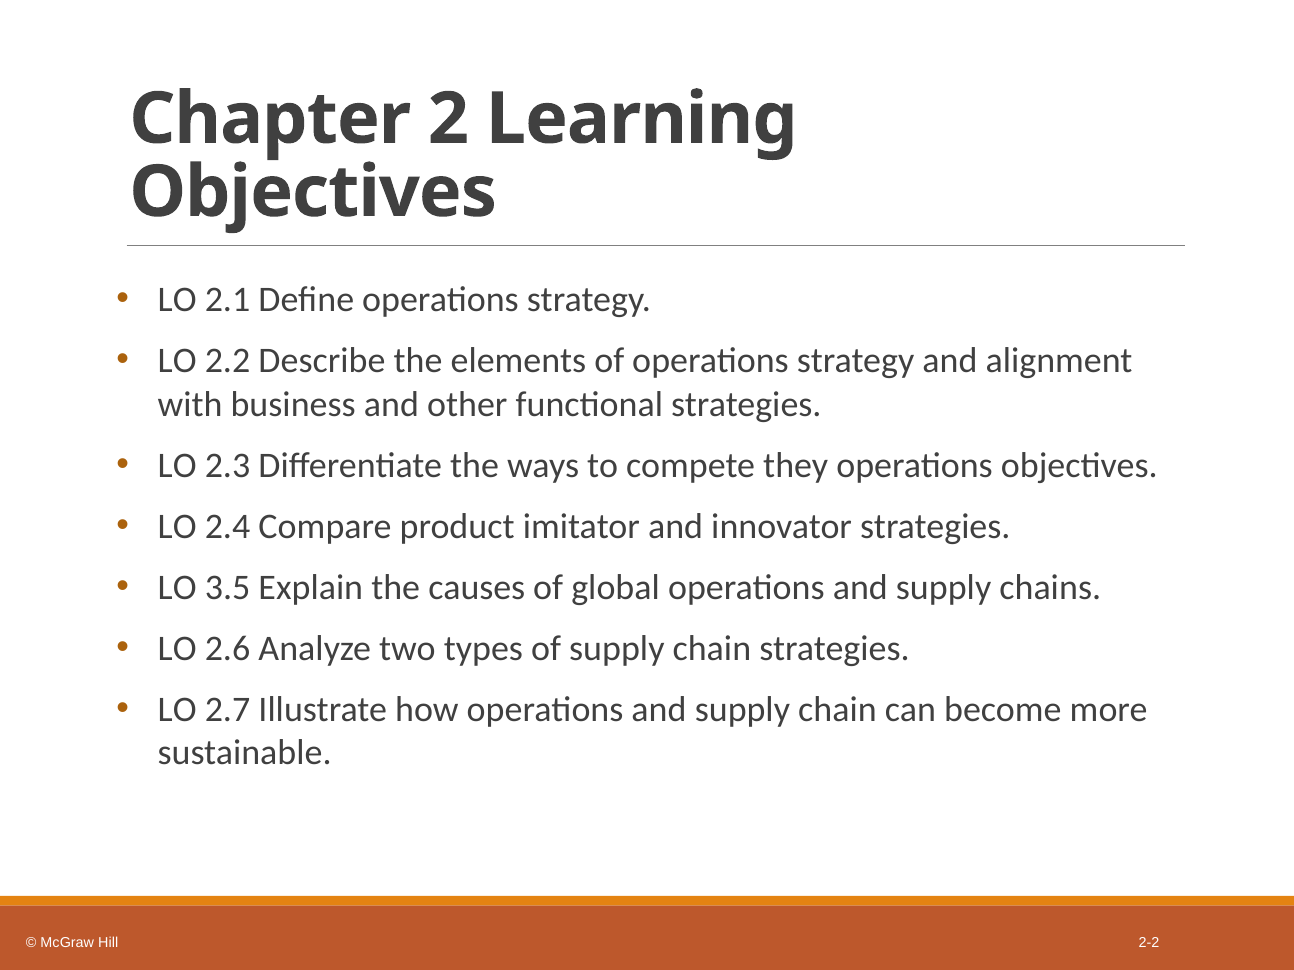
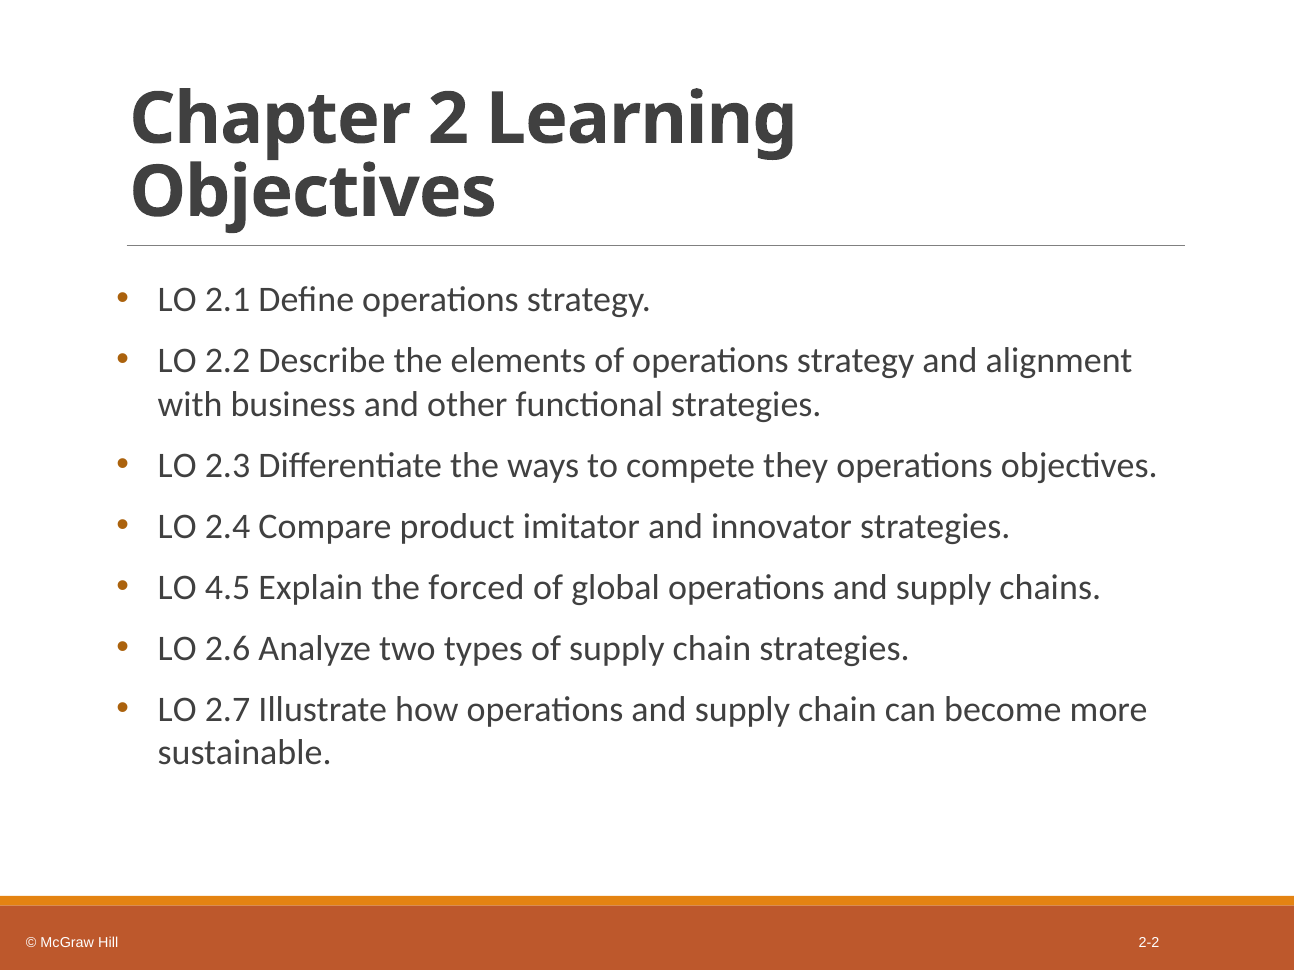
3.5: 3.5 -> 4.5 (228, 588)
causes: causes -> forced (476, 588)
